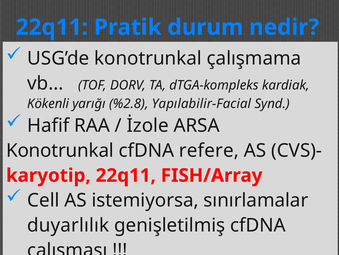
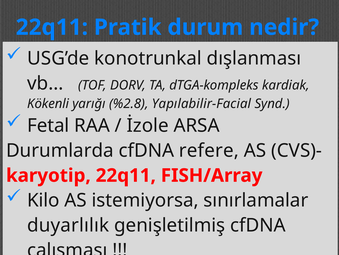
çalışmama: çalışmama -> dışlanması (254, 58)
Hafif: Hafif -> Fetal (48, 125)
Konotrunkal: Konotrunkal -> Durumlarda (60, 150)
Cell: Cell -> Kilo (43, 200)
